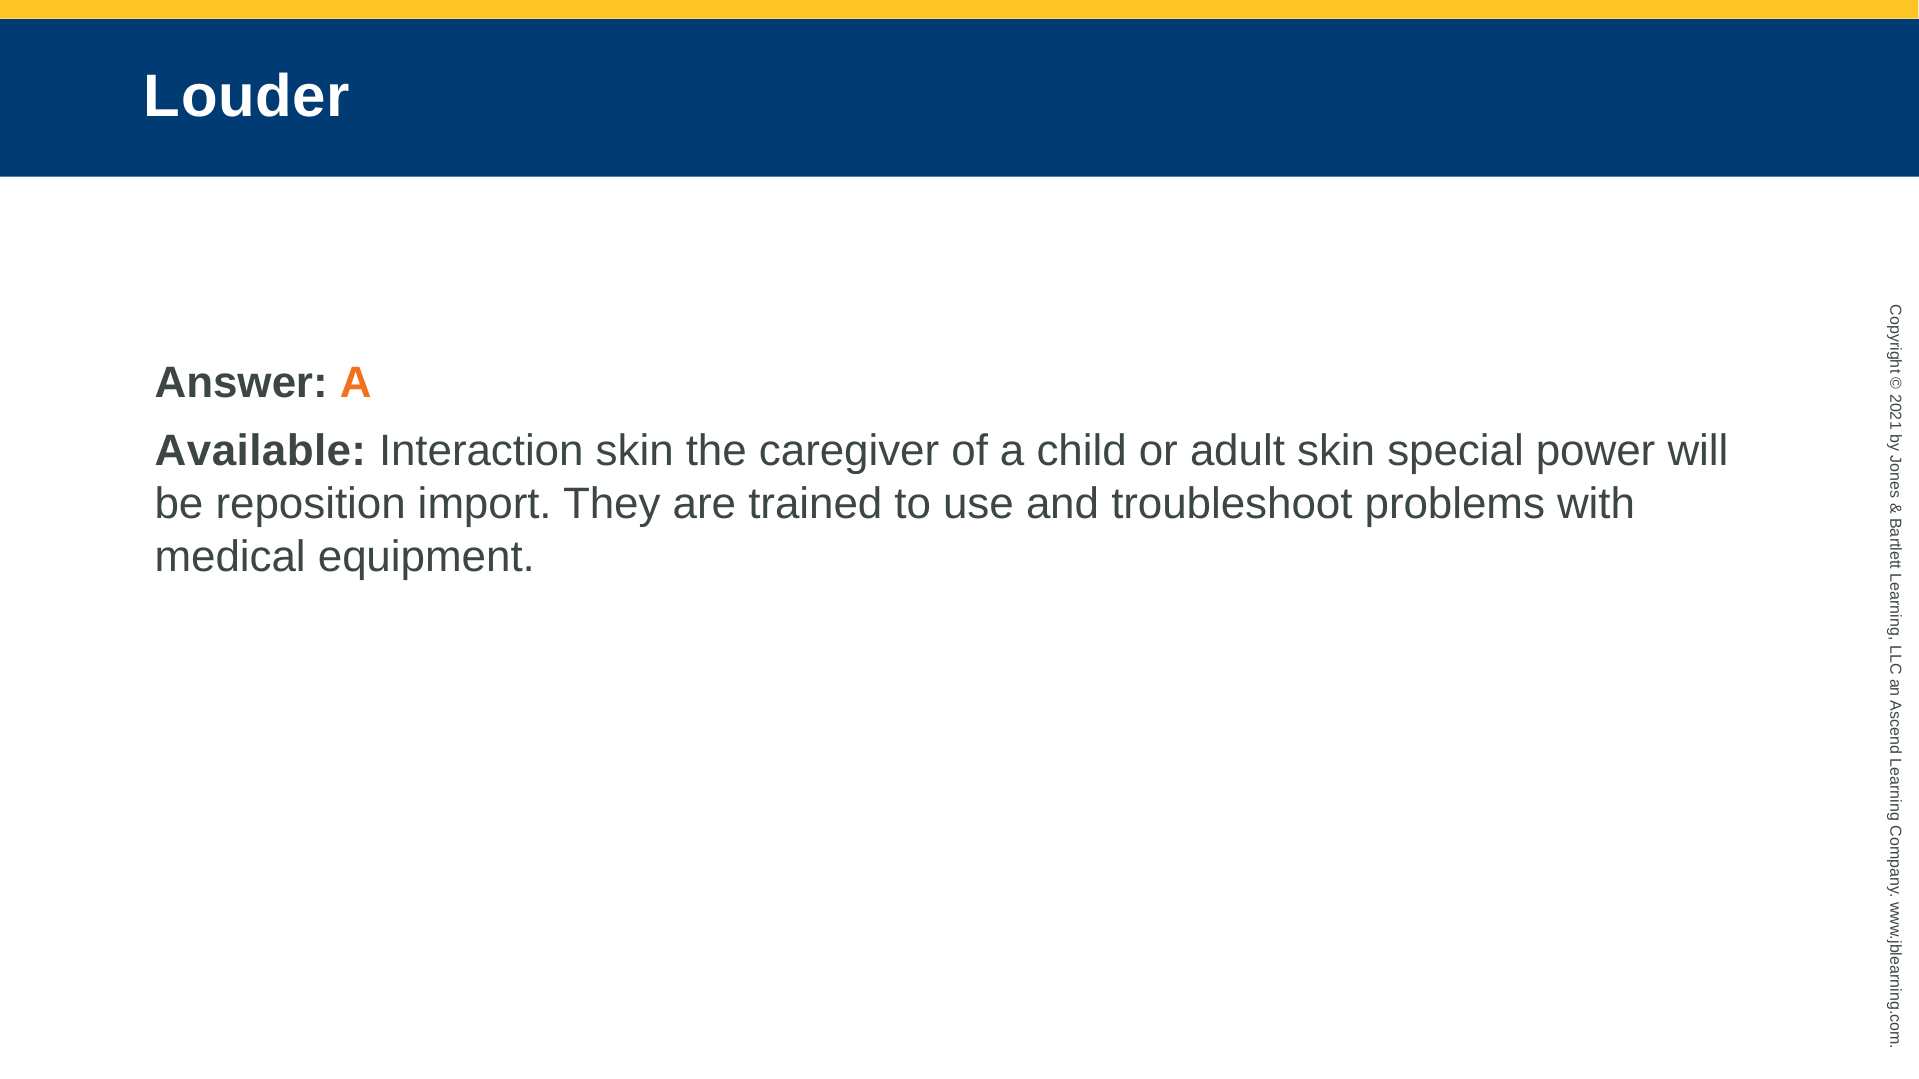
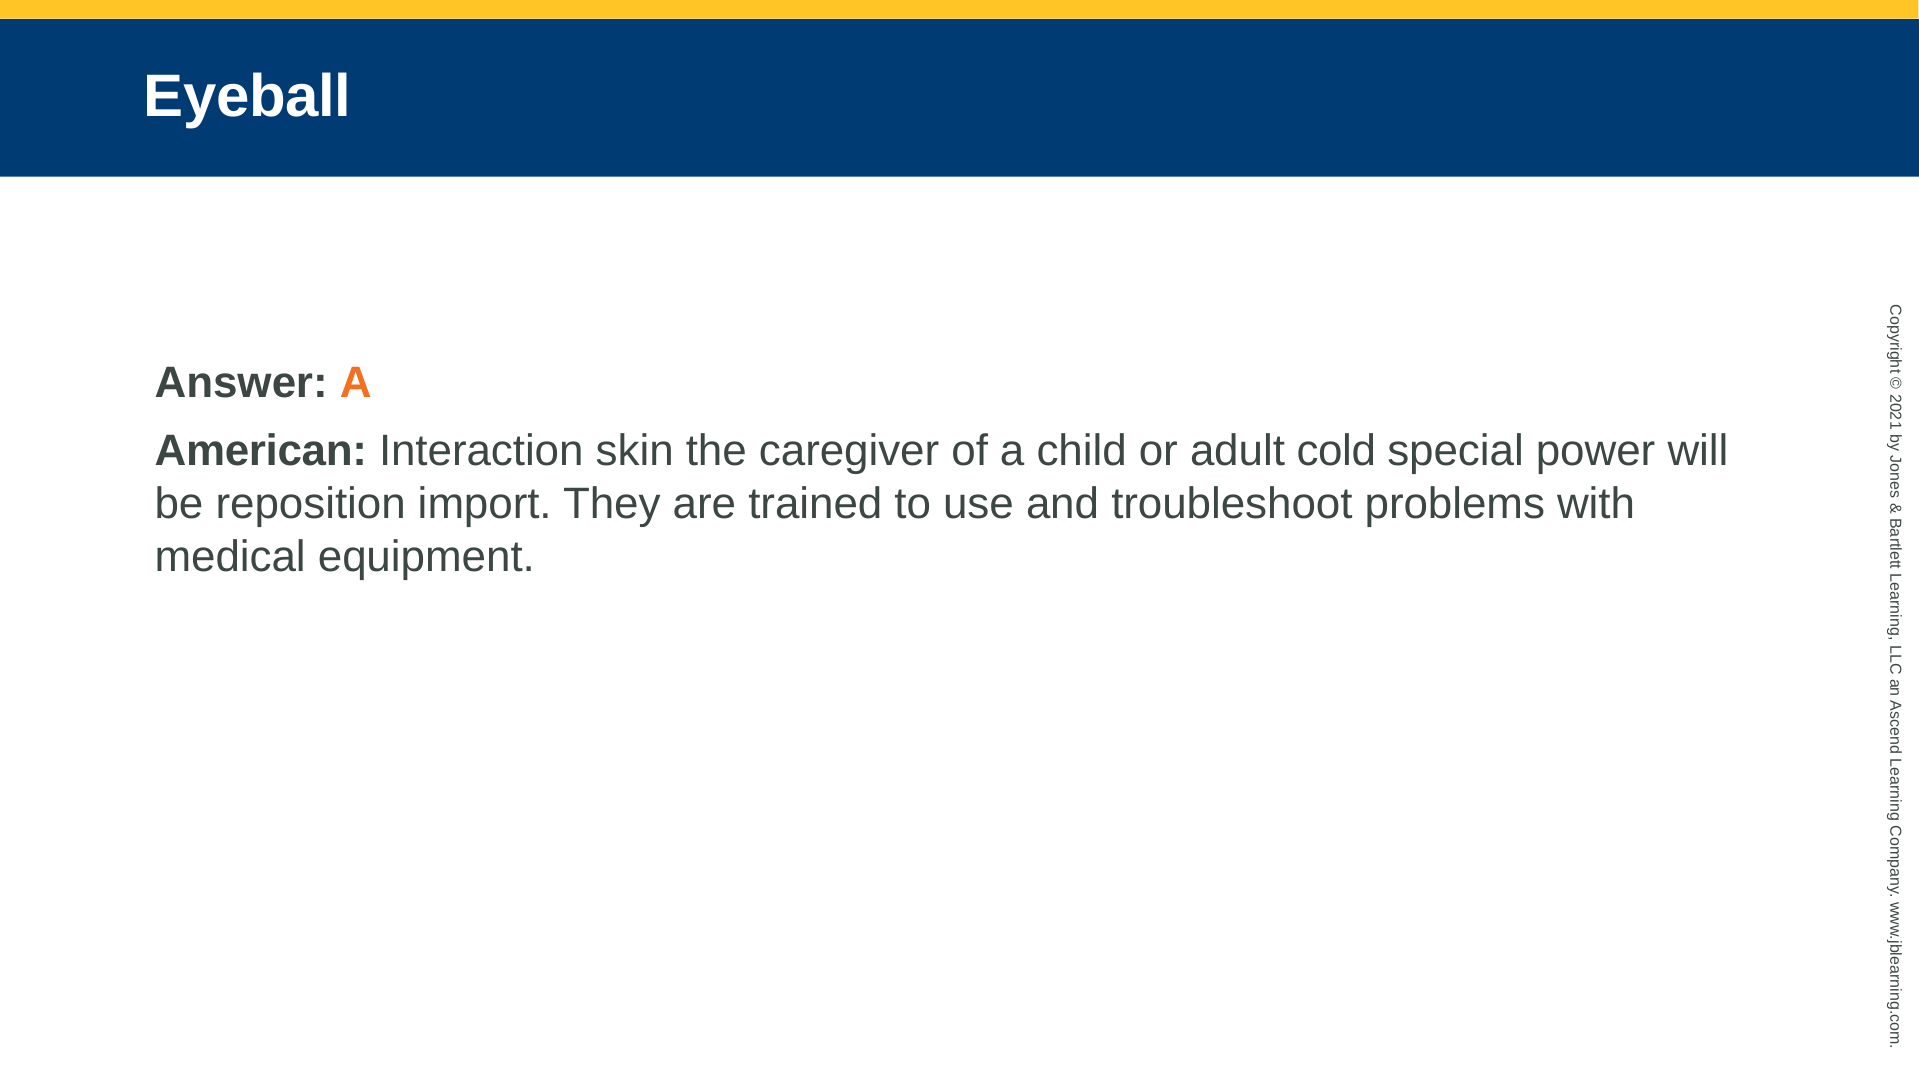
Louder: Louder -> Eyeball (247, 96)
Available: Available -> American (261, 452)
adult skin: skin -> cold (1336, 452)
